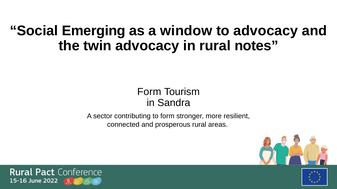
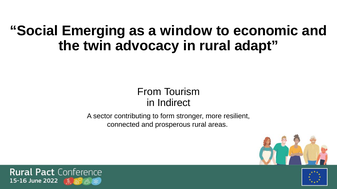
to advocacy: advocacy -> economic (266, 31)
notes: notes -> adapt (256, 46)
Form: Form -> From (149, 92)
Sandra: Sandra -> Indirect (174, 103)
